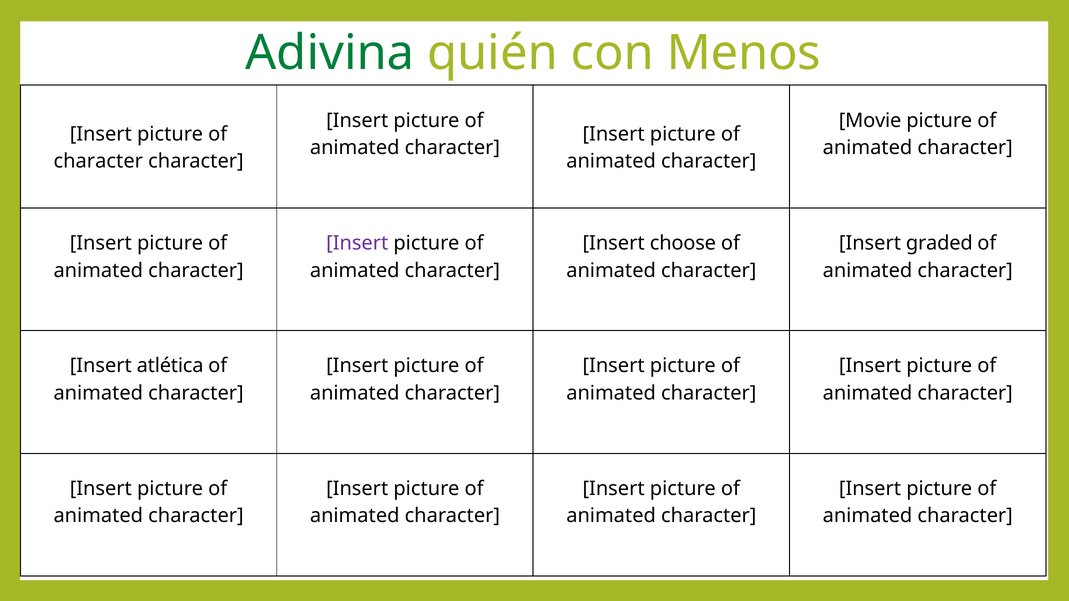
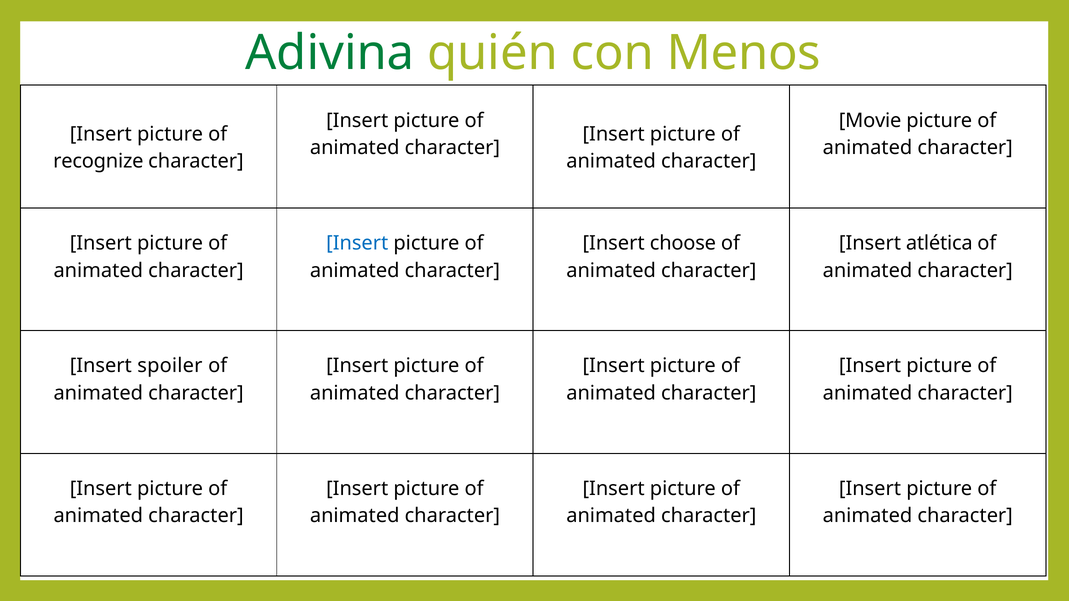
character: character -> recognize (98, 161)
Insert colour: purple -> blue (357, 243)
graded: graded -> atlética (939, 243)
atlética: atlética -> spoiler (170, 366)
